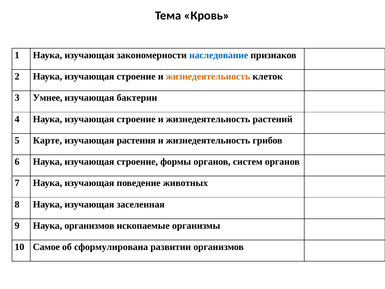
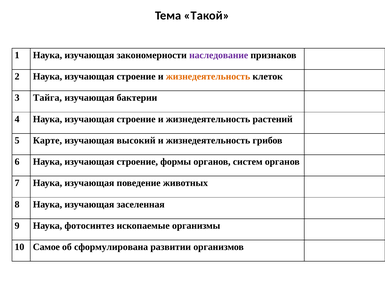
Кровь: Кровь -> Такой (207, 16)
наследование colour: blue -> purple (219, 55)
Умнее: Умнее -> Тайга (47, 98)
растения: растения -> высокий (136, 140)
Наука организмов: организмов -> фотосинтез (89, 226)
